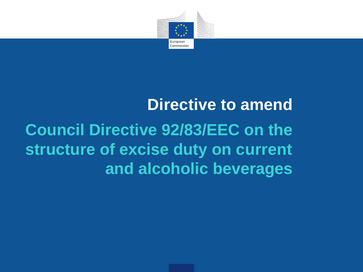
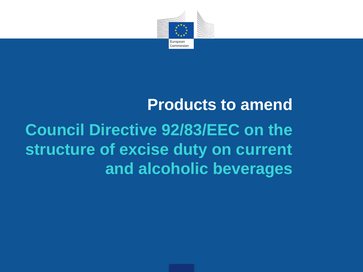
Directive: Directive -> Products (182, 105)
